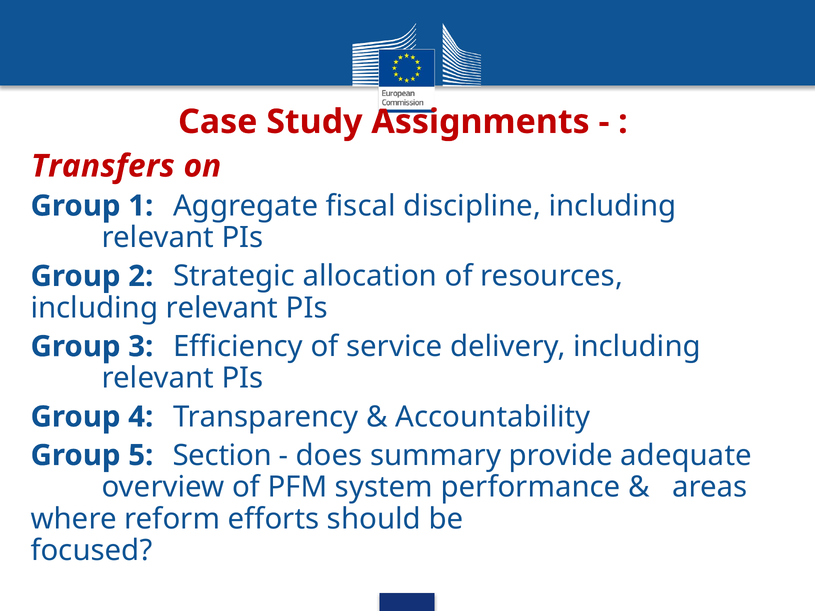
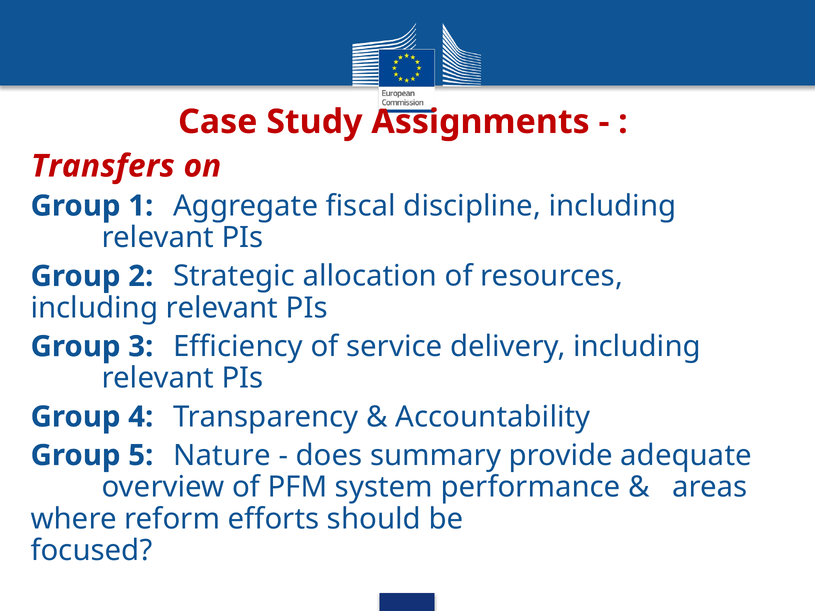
Section: Section -> Nature (222, 456)
